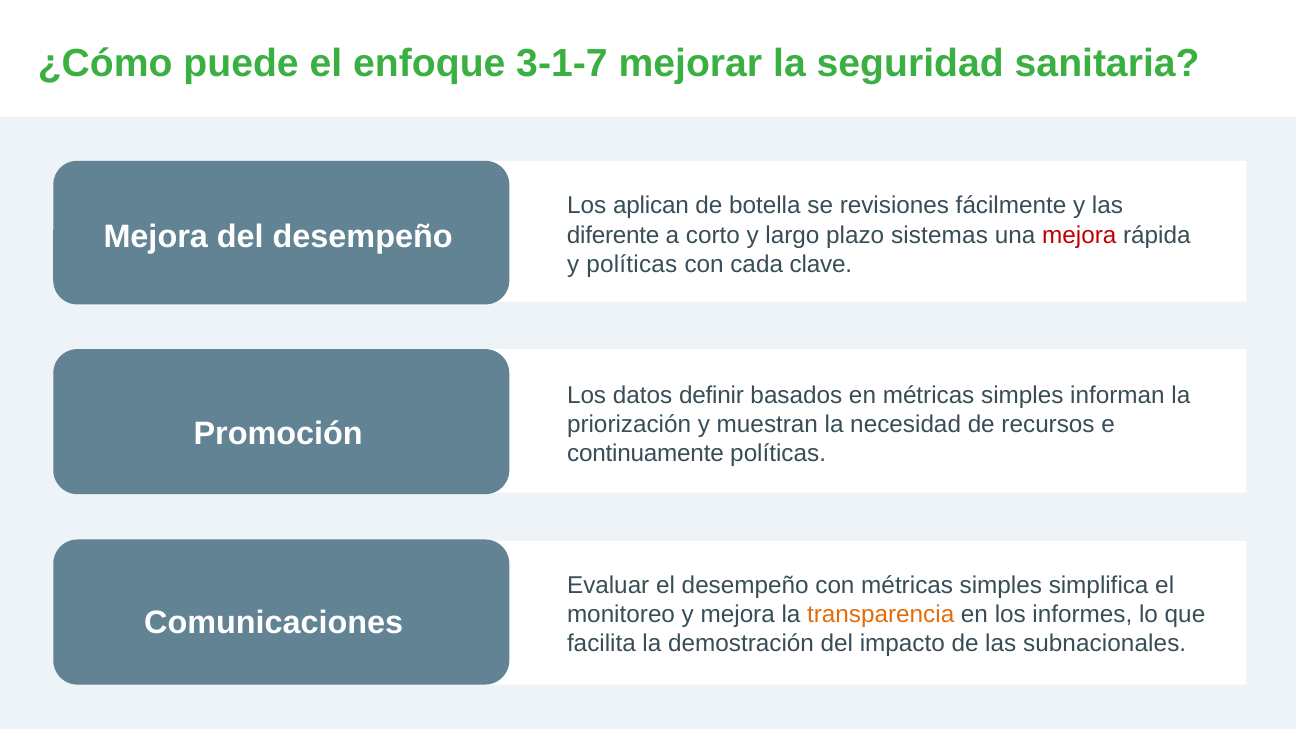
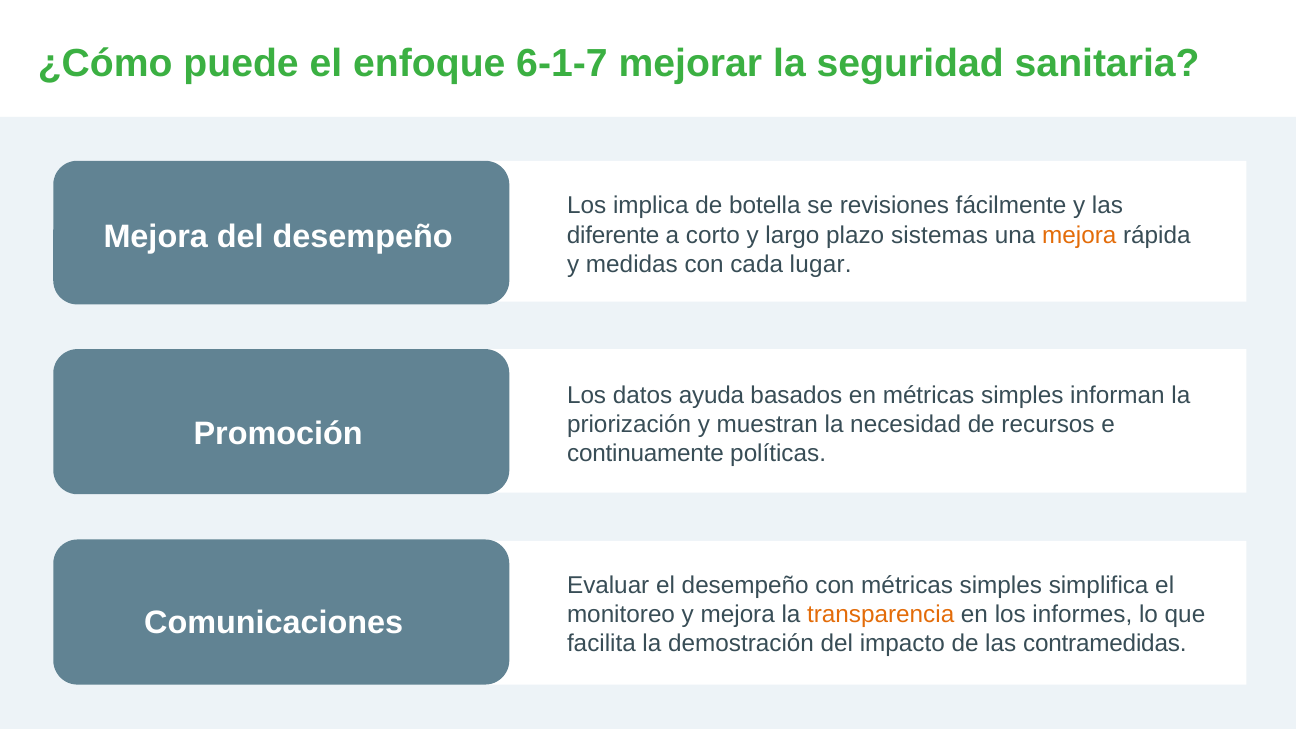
3-1-7: 3-1-7 -> 6-1-7 (562, 63)
aplican: aplican -> implica (651, 206)
mejora colour: red -> orange (1079, 235)
y políticas: políticas -> medidas (632, 264)
clave: clave -> lugar (821, 264)
definir: definir -> ayuda (712, 395)
subnacionales: subnacionales -> contramedidas (1105, 644)
